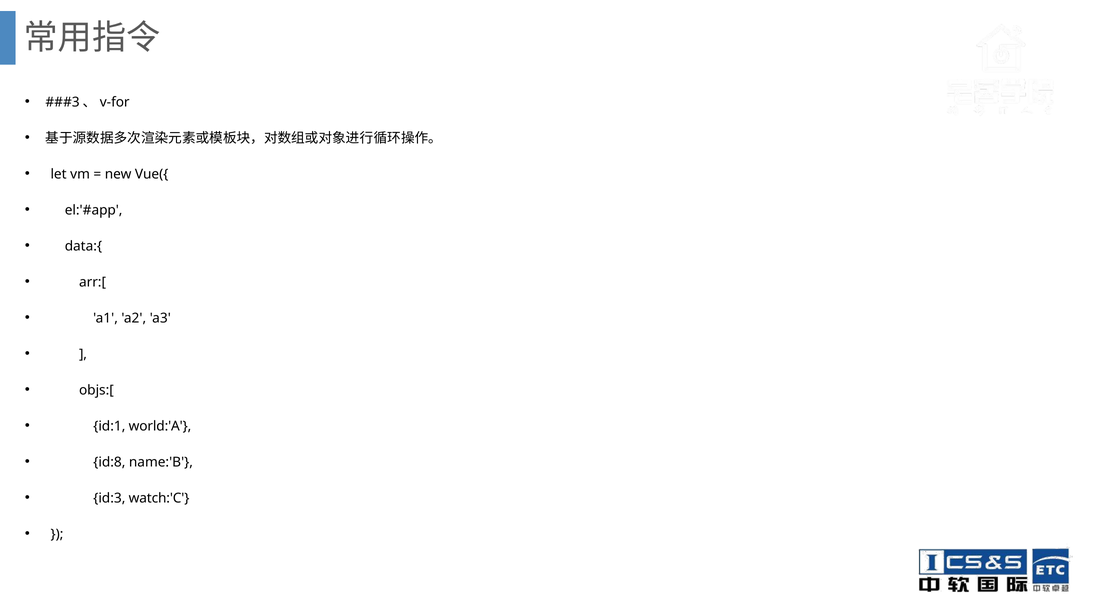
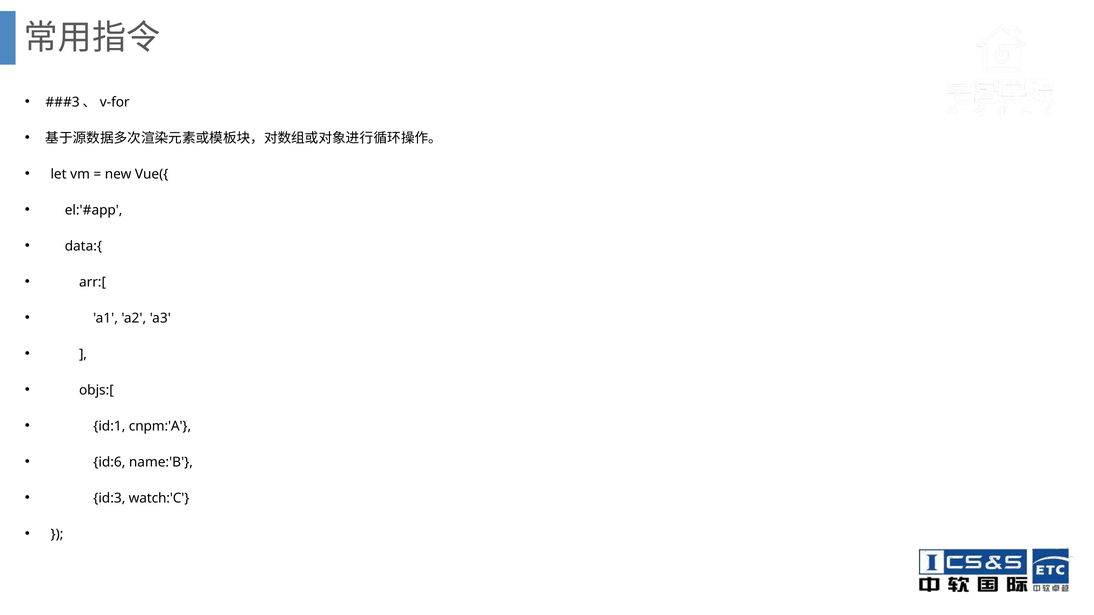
world:'A: world:'A -> cnpm:'A (160, 426)
id:8: id:8 -> id:6 (109, 462)
